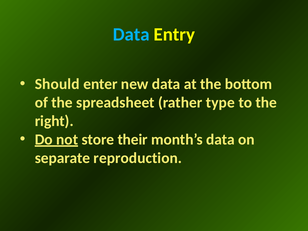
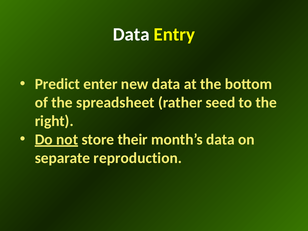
Data colour: light blue -> white (131, 34)
Should: Should -> Predict (57, 84)
type: type -> seed (220, 102)
